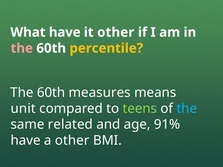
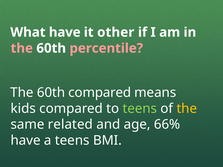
percentile colour: yellow -> pink (106, 48)
60th measures: measures -> compared (100, 93)
unit: unit -> kids (23, 109)
the colour: light blue -> yellow (187, 109)
91%: 91% -> 66% (167, 125)
a other: other -> teens (72, 141)
